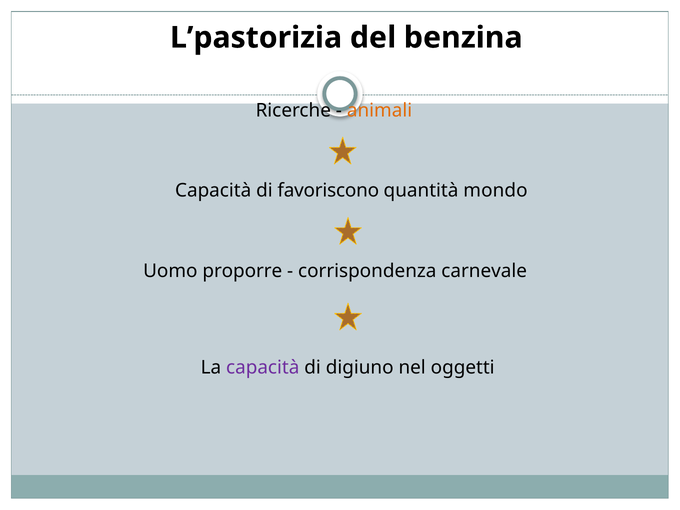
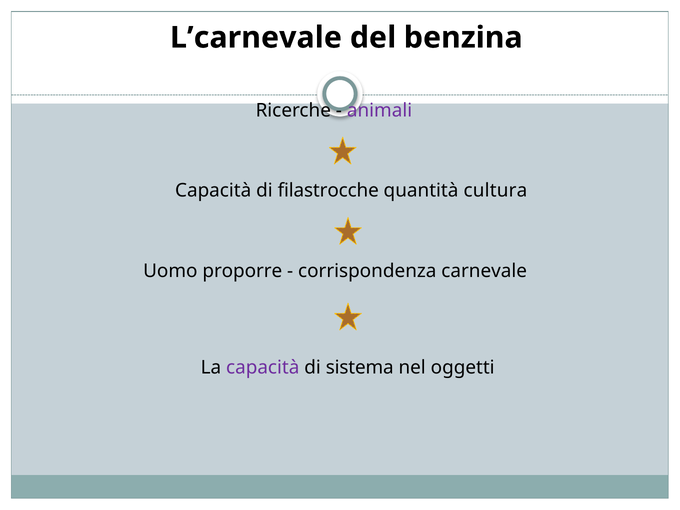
L’pastorizia: L’pastorizia -> L’carnevale (256, 38)
animali colour: orange -> purple (380, 110)
favoriscono: favoriscono -> filastrocche (328, 191)
mondo: mondo -> cultura (495, 191)
digiuno: digiuno -> sistema (360, 367)
